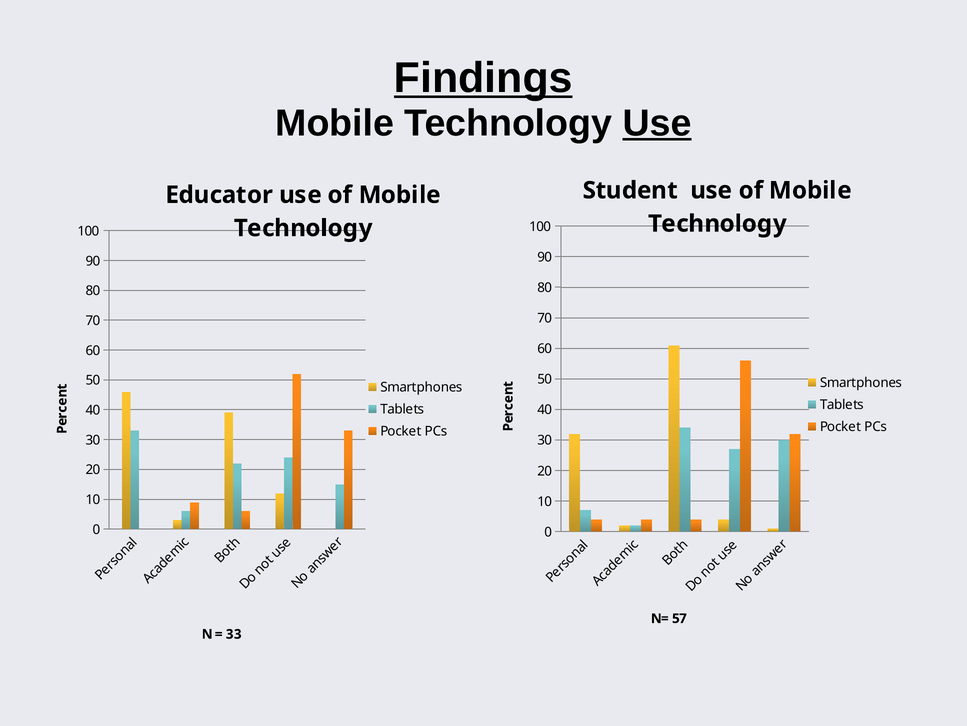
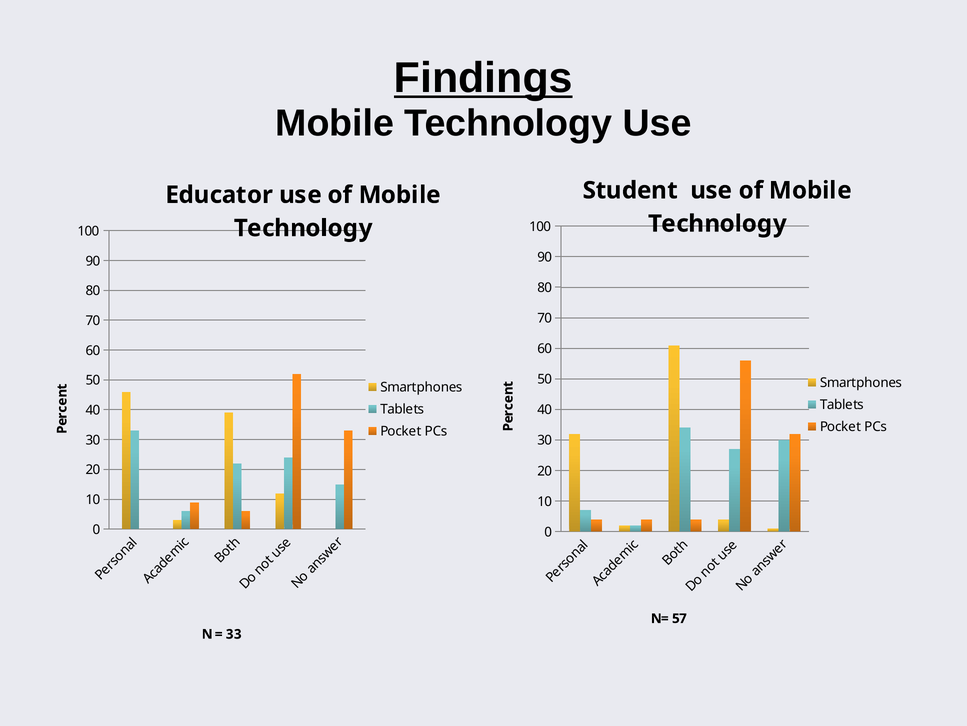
Use underline: present -> none (657, 123)
